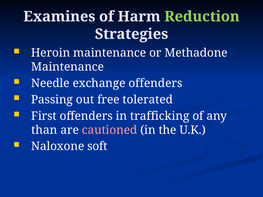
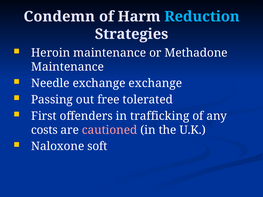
Examines: Examines -> Condemn (59, 17)
Reduction colour: light green -> light blue (202, 17)
exchange offenders: offenders -> exchange (155, 83)
than: than -> costs (44, 130)
